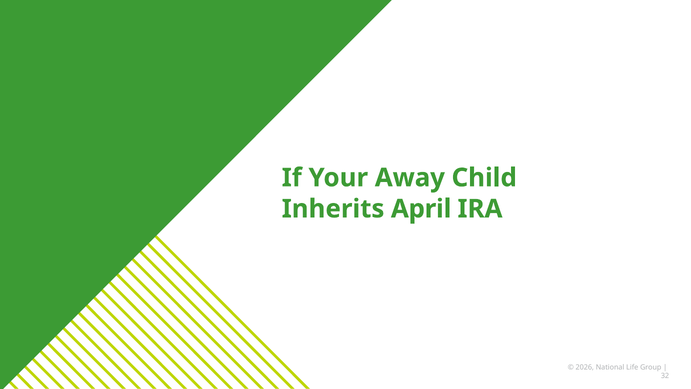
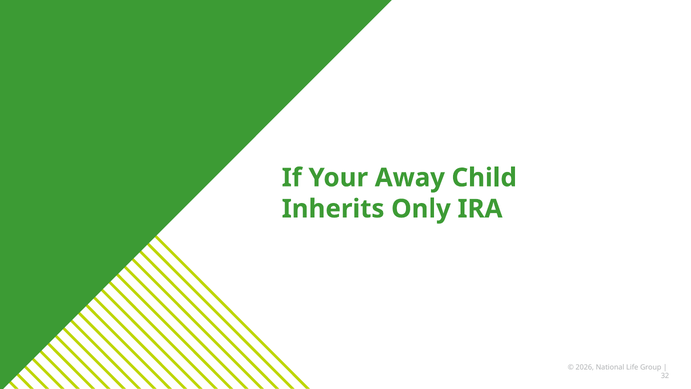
April: April -> Only (421, 209)
